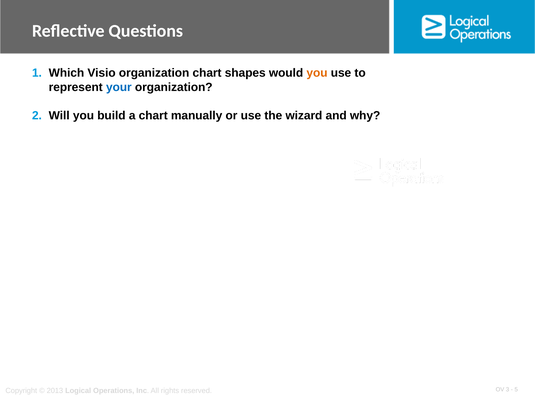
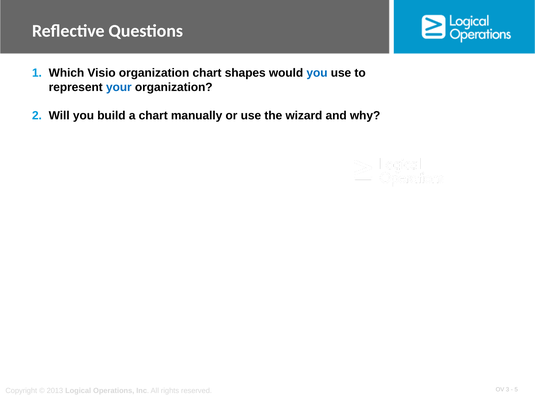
you colour: orange -> blue (317, 73)
